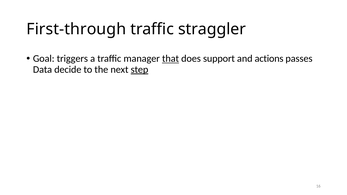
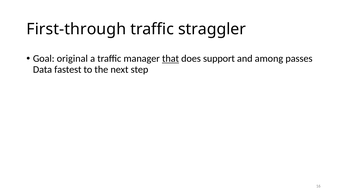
triggers: triggers -> original (72, 59)
actions: actions -> among (269, 59)
decide: decide -> fastest (68, 70)
step underline: present -> none (140, 70)
